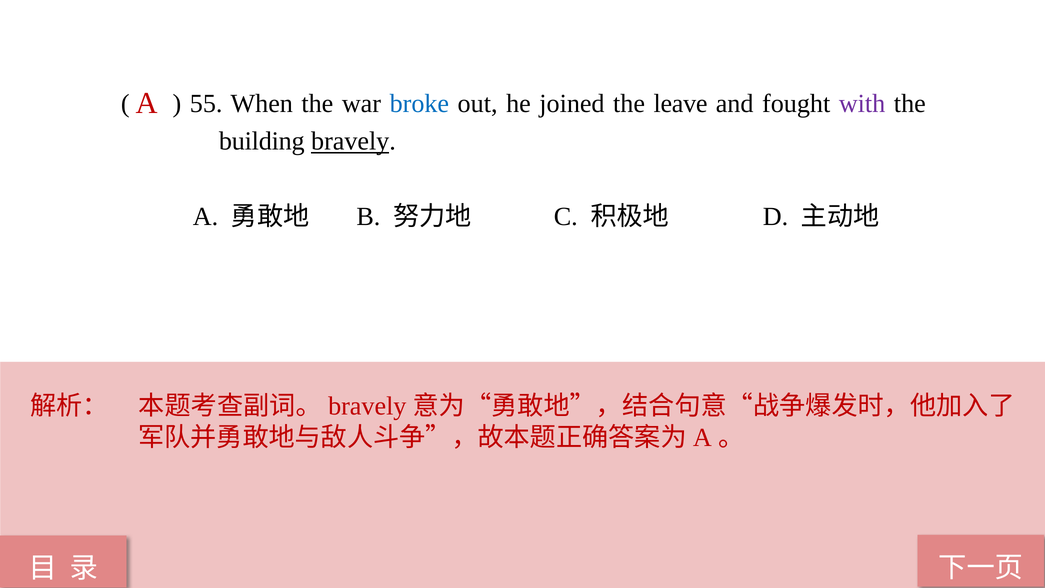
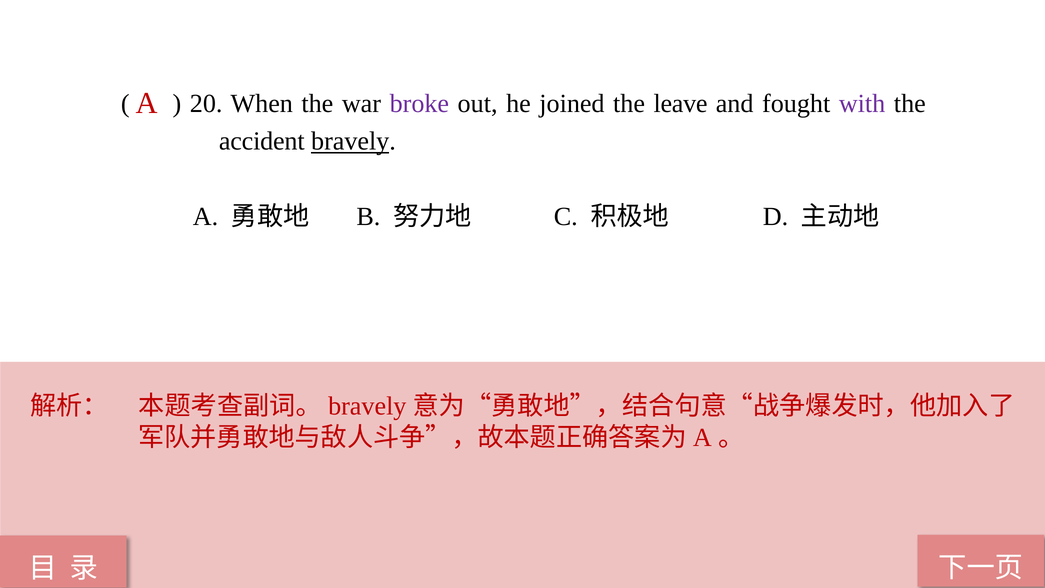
55: 55 -> 20 (206, 103)
broke colour: blue -> purple (419, 103)
building: building -> accident (262, 141)
